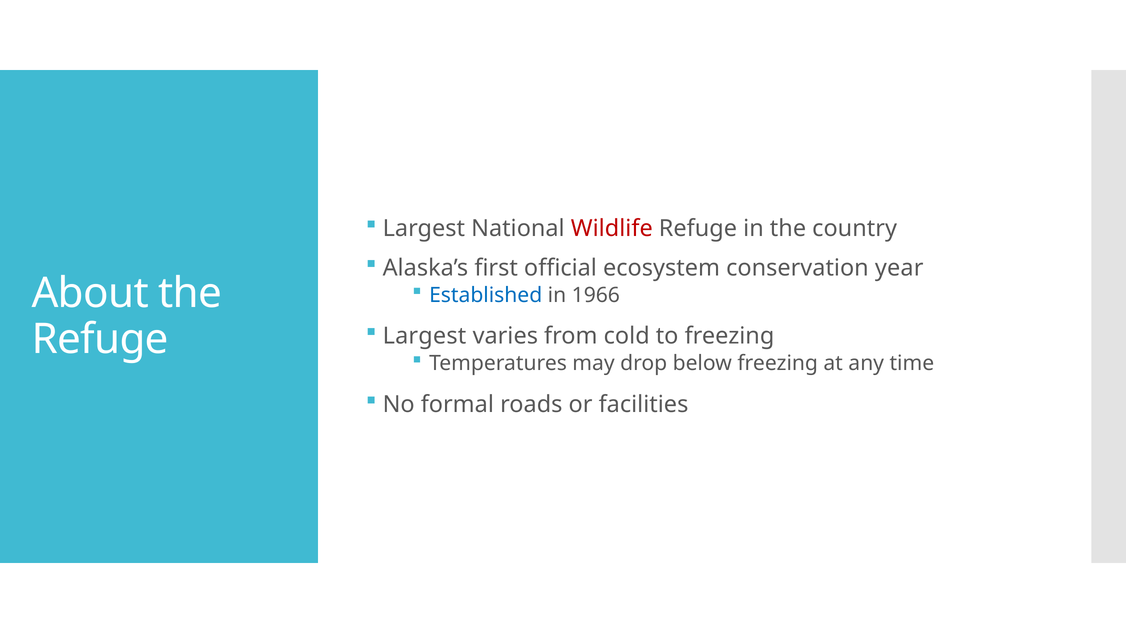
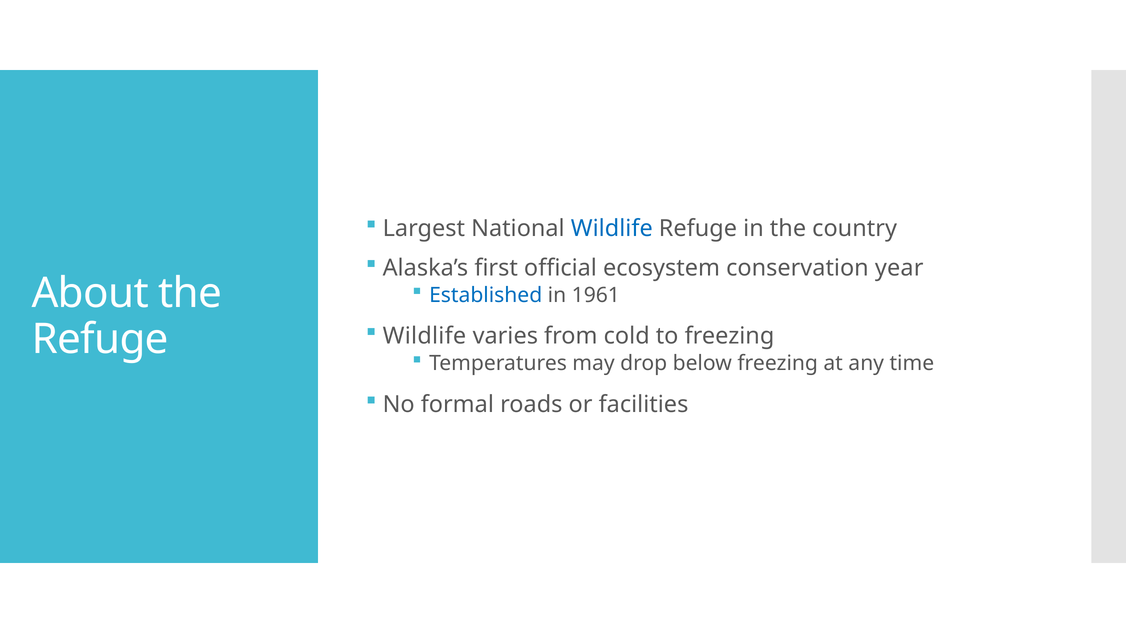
Wildlife colour: red -> blue (612, 228)
1966: 1966 -> 1961 (596, 295)
Largest: Largest -> Wildlife (424, 336)
